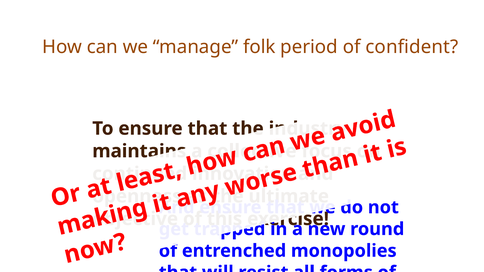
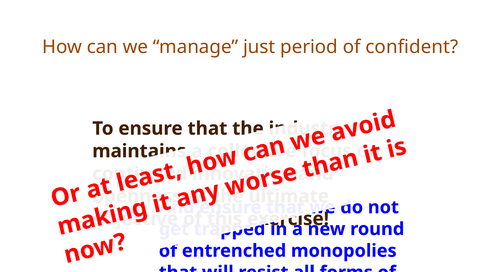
folk: folk -> just (259, 47)
